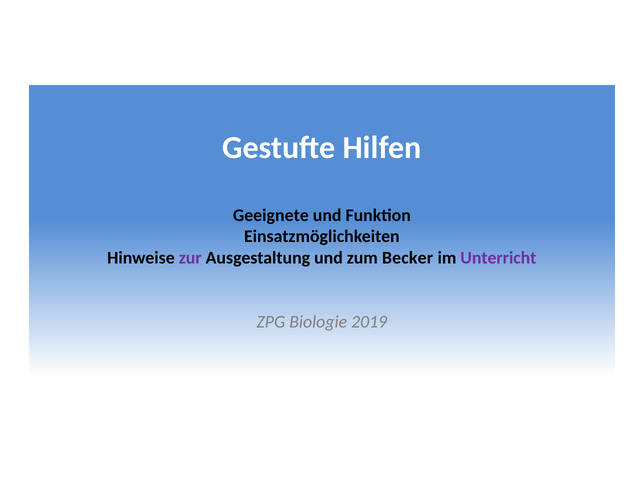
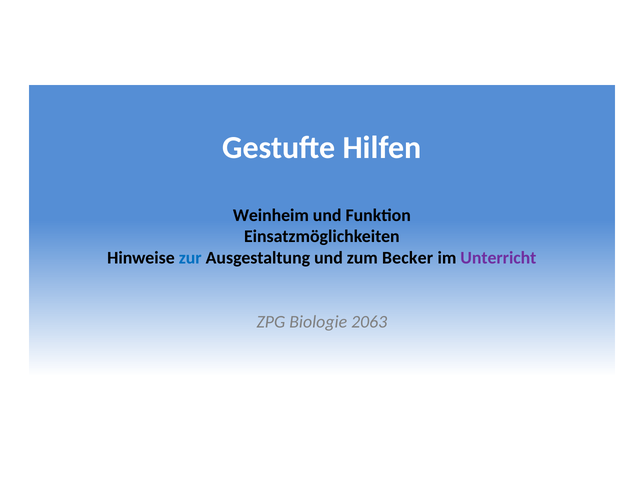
Geeignete: Geeignete -> Weinheim (271, 215)
zur colour: purple -> blue (190, 258)
2019: 2019 -> 2063 (369, 322)
